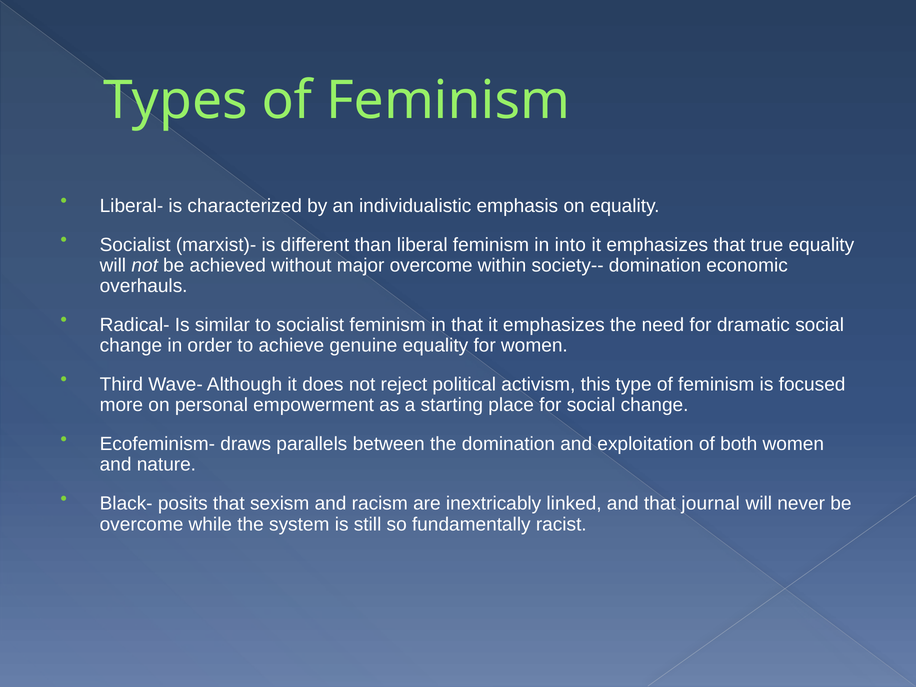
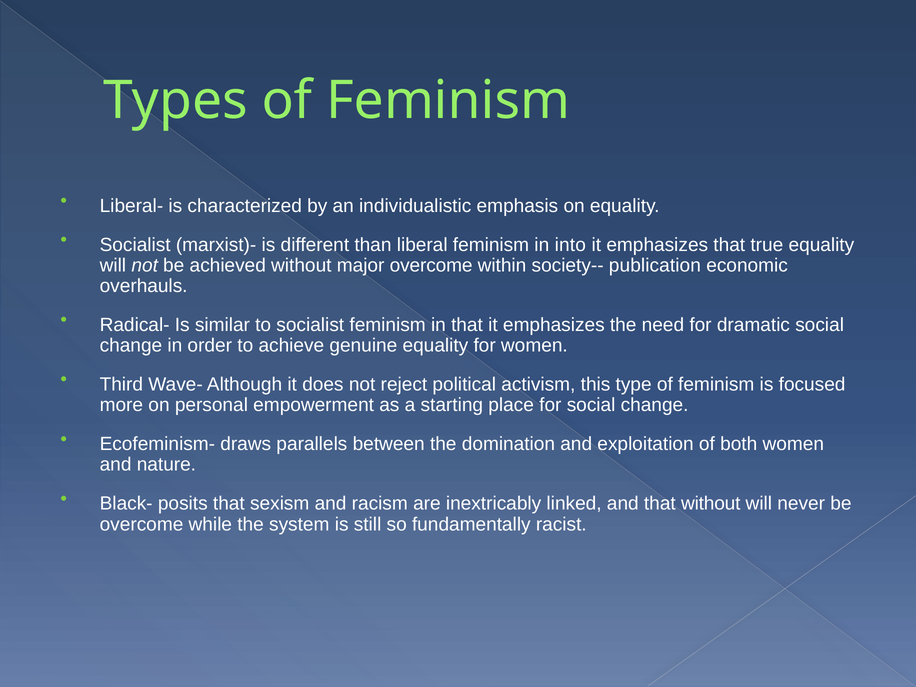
society-- domination: domination -> publication (655, 265)
that journal: journal -> without (711, 504)
